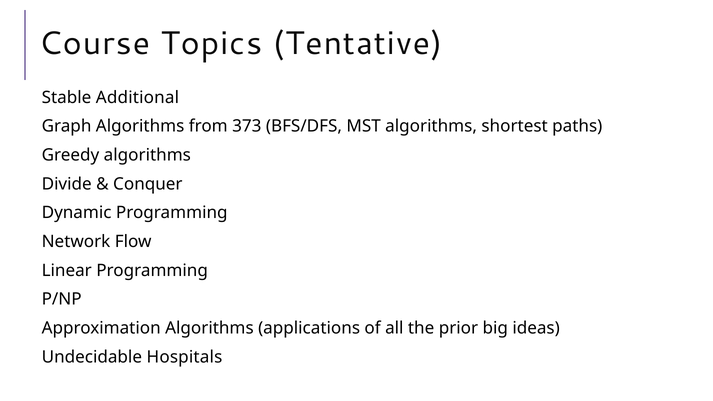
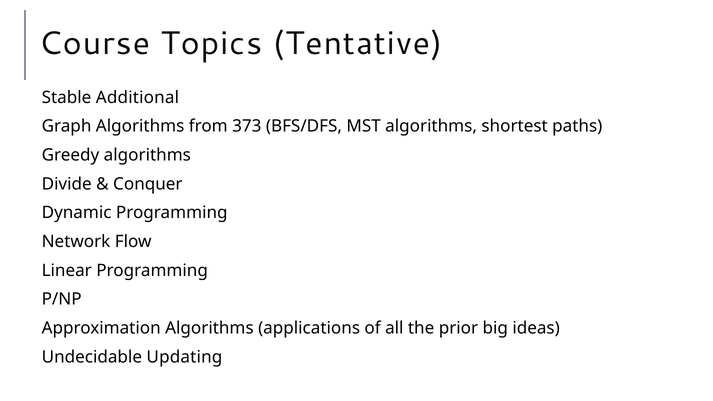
Hospitals: Hospitals -> Updating (184, 357)
